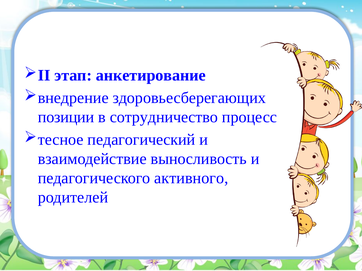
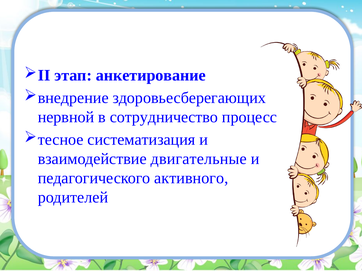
позиции: позиции -> нервной (66, 117)
педагогический: педагогический -> систематизация (141, 140)
выносливость: выносливость -> двигательные (199, 159)
